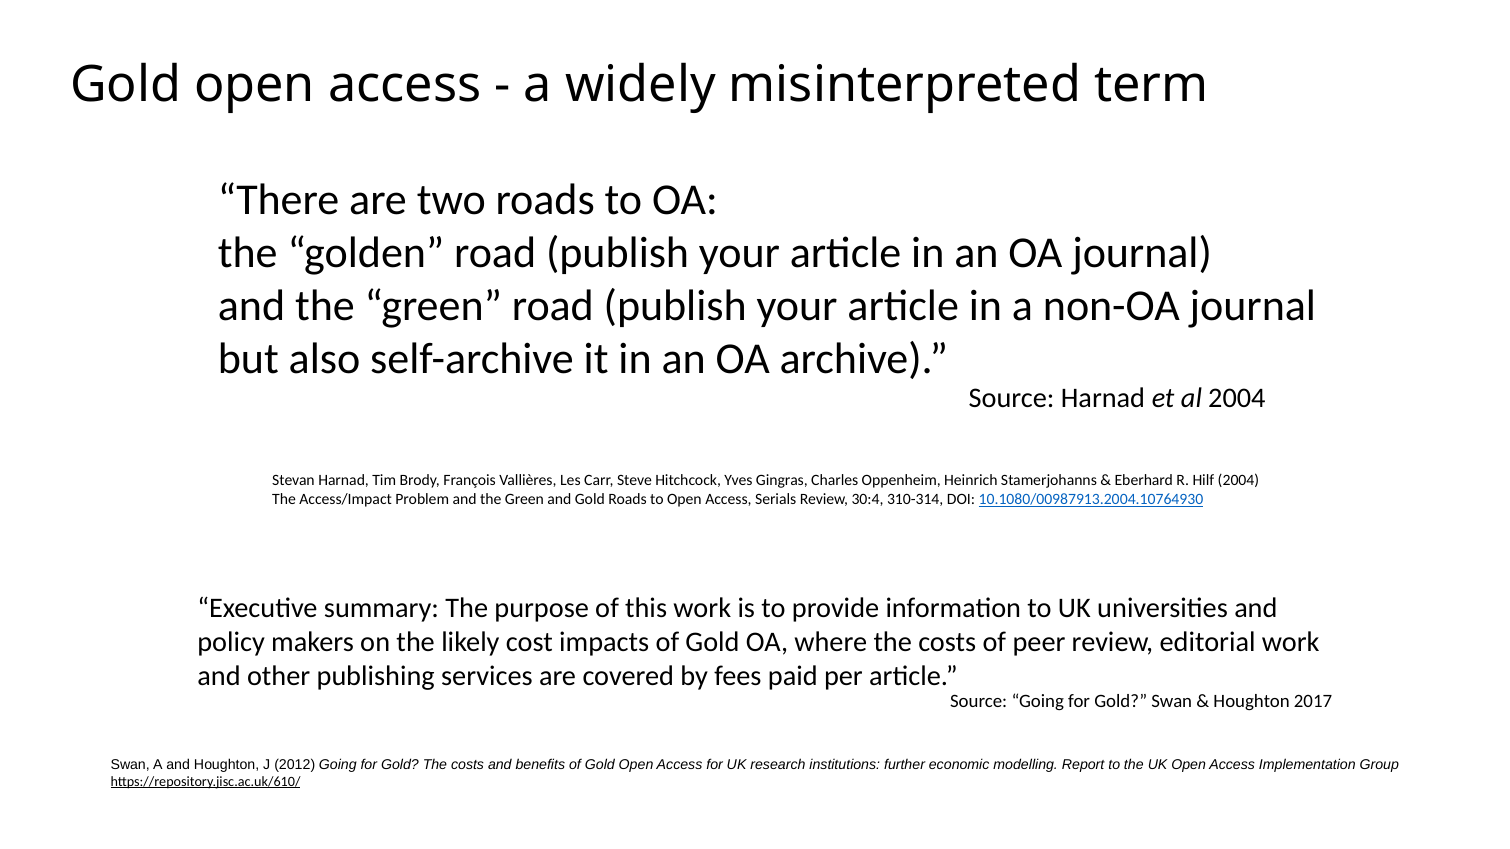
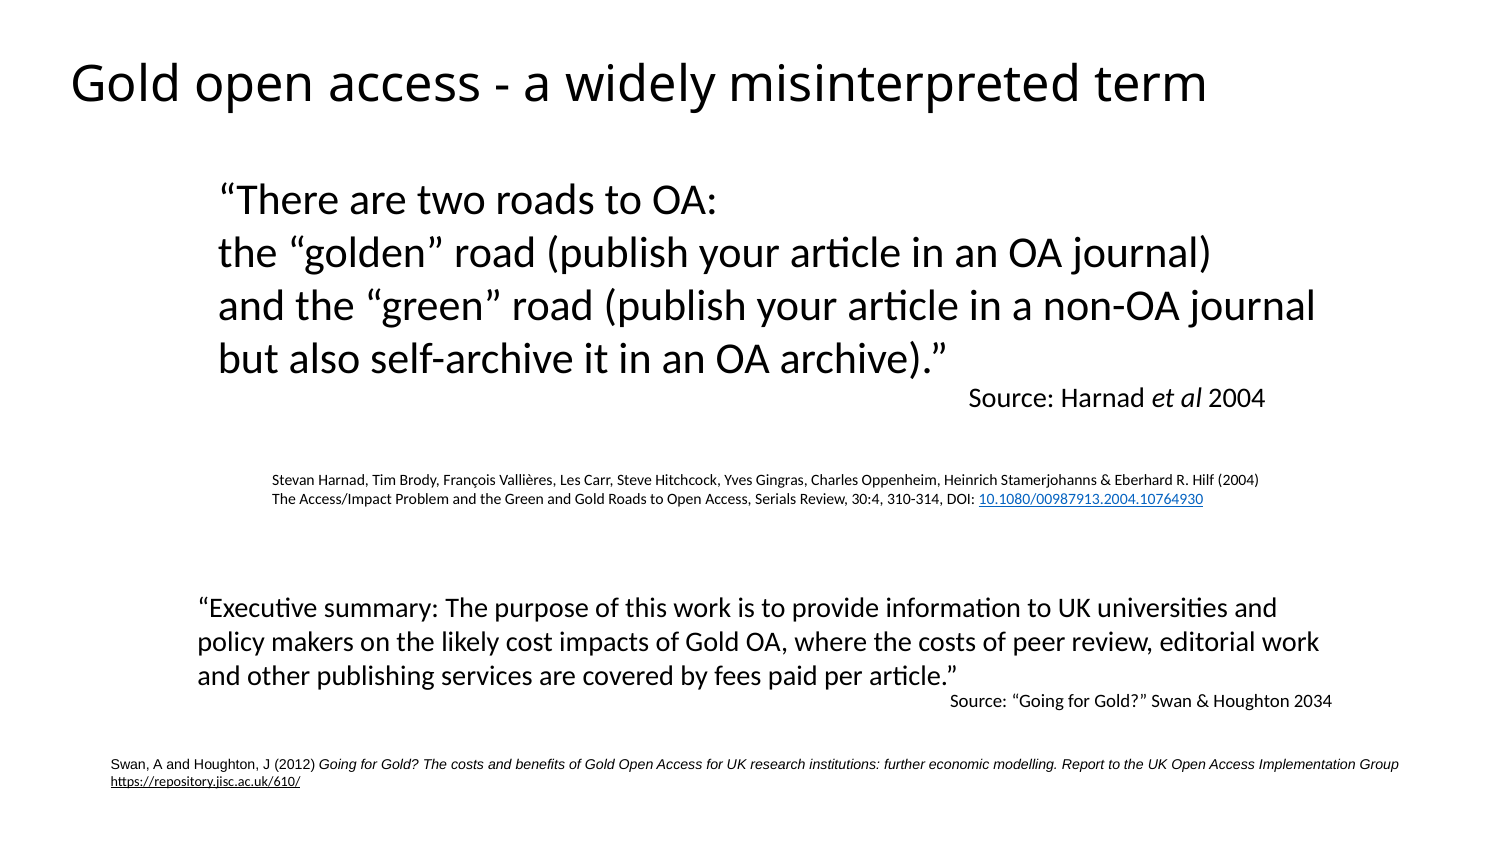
2017: 2017 -> 2034 (1313, 702)
